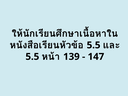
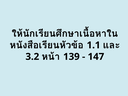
5.5: 5.5 -> 1.1 (94, 45)
5.5: 5.5 -> 3.2 (32, 57)
